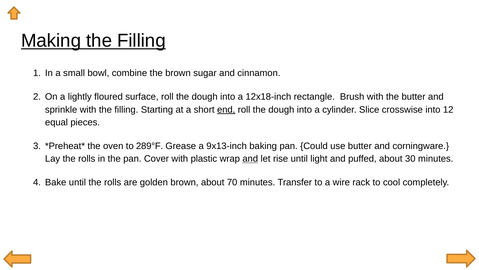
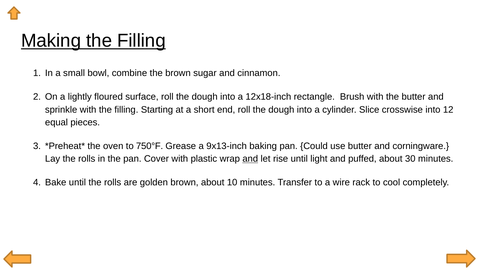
end underline: present -> none (226, 109)
289°F: 289°F -> 750°F (150, 146)
70: 70 -> 10 (232, 182)
